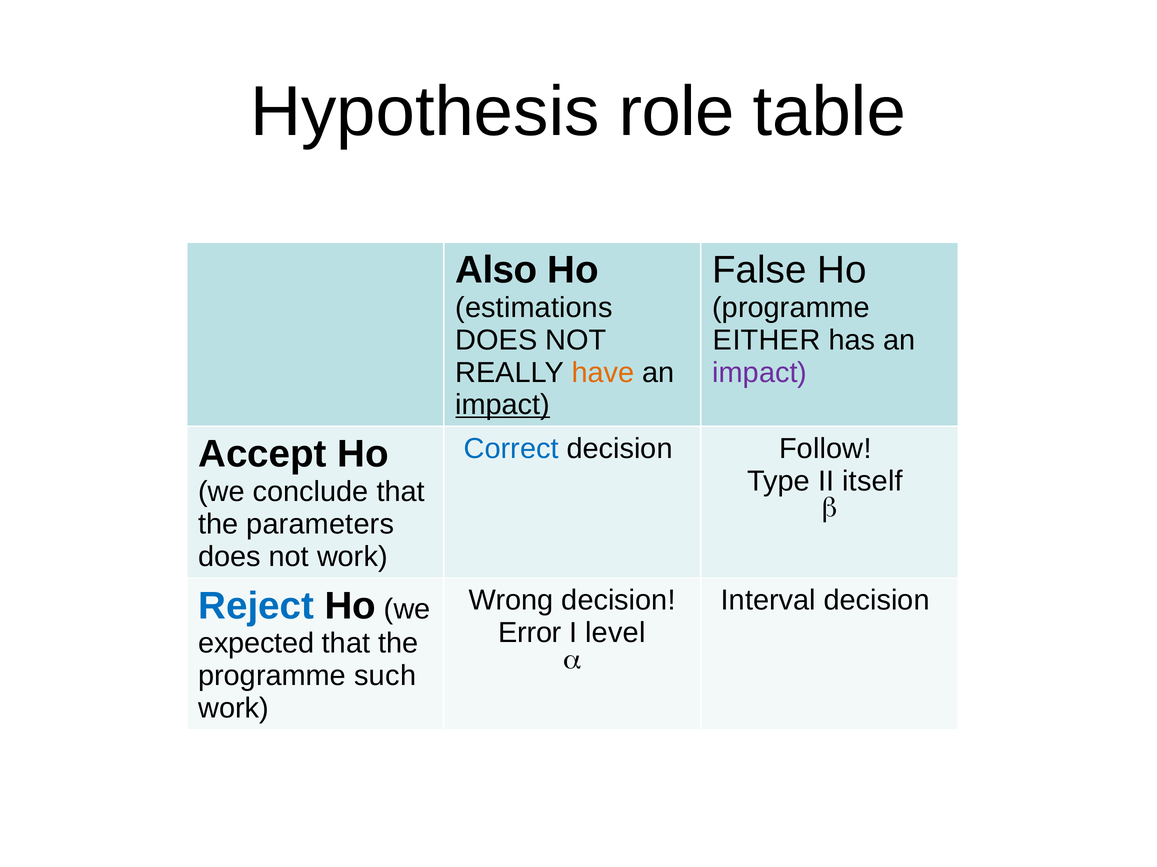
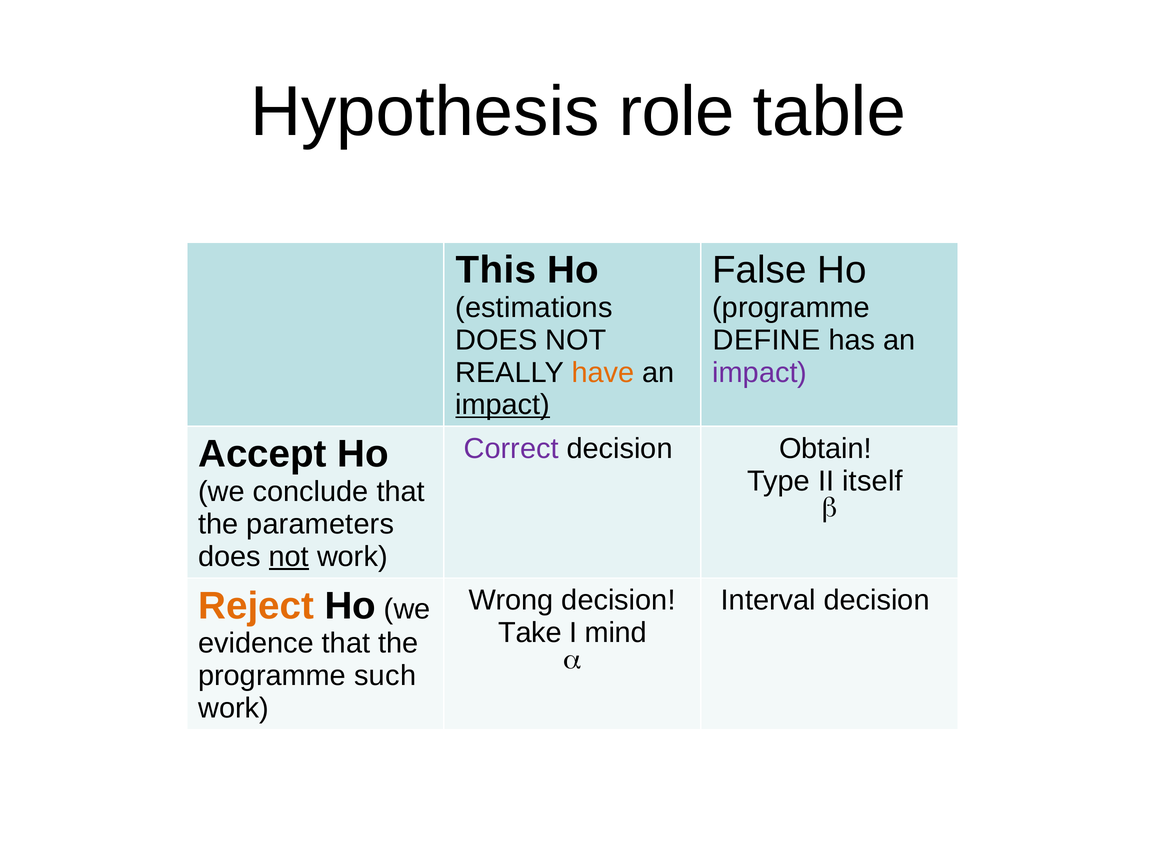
Also: Also -> This (496, 271)
EITHER: EITHER -> DEFINE (767, 340)
Correct colour: blue -> purple (511, 449)
Follow: Follow -> Obtain (825, 449)
not underline: none -> present (289, 557)
Reject colour: blue -> orange (256, 606)
Error: Error -> Take (530, 633)
level: level -> mind (616, 633)
expected: expected -> evidence (256, 644)
